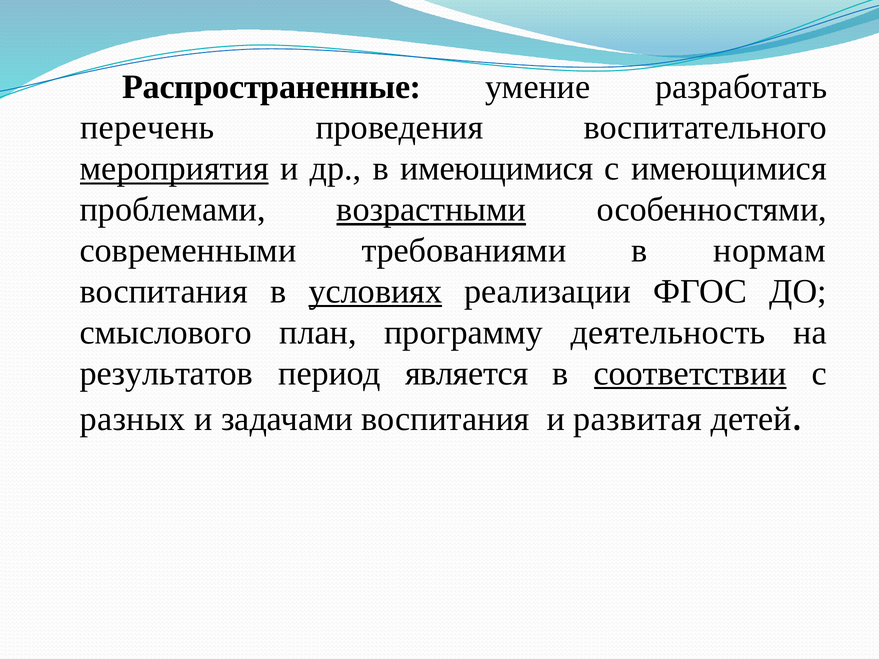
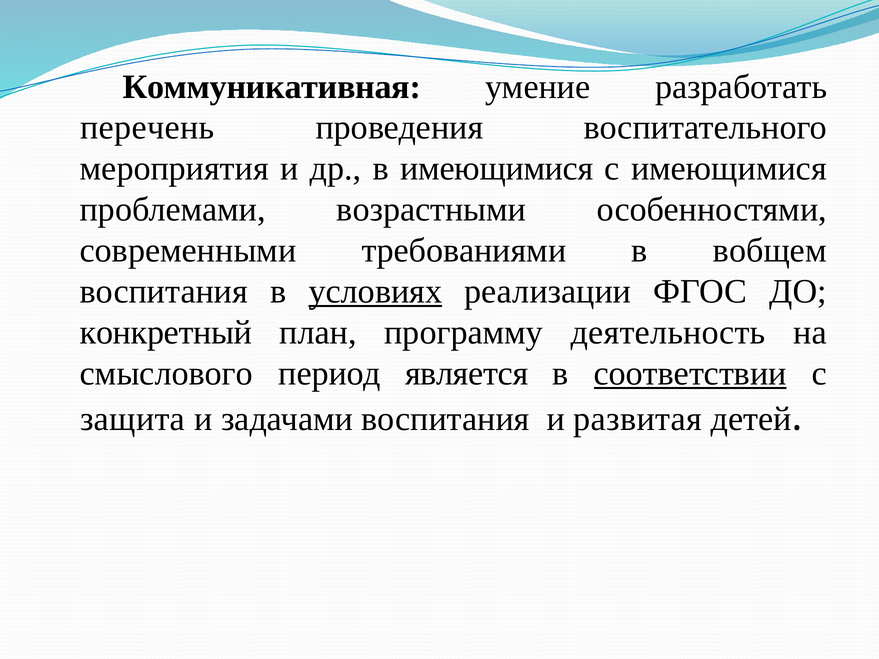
Распространенные: Распространенные -> Коммуникативная (272, 87)
мероприятия underline: present -> none (174, 169)
возрастными underline: present -> none (431, 210)
нормам: нормам -> вобщем (770, 251)
смыслового: смыслового -> конкретный (166, 332)
результатов: результатов -> смыслового (166, 373)
разных: разных -> защита (133, 419)
